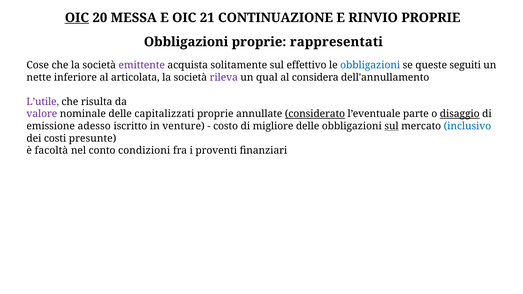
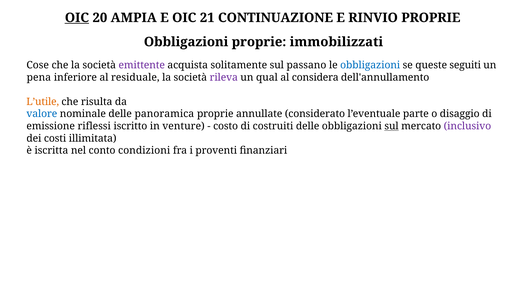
MESSA: MESSA -> AMPIA (134, 18)
rappresentati: rappresentati -> immobilizzati (336, 42)
effettivo: effettivo -> passano (306, 65)
nette: nette -> pena (39, 77)
articolata: articolata -> residuale (135, 77)
L’utile colour: purple -> orange (43, 102)
valore colour: purple -> blue (42, 114)
capitalizzati: capitalizzati -> panoramica (164, 114)
considerato underline: present -> none (315, 114)
disaggio underline: present -> none (460, 114)
adesso: adesso -> riflessi (94, 126)
migliore: migliore -> costruiti (273, 126)
inclusivo colour: blue -> purple (467, 126)
presunte: presunte -> illimitata (93, 138)
facoltà: facoltà -> iscritta (51, 151)
